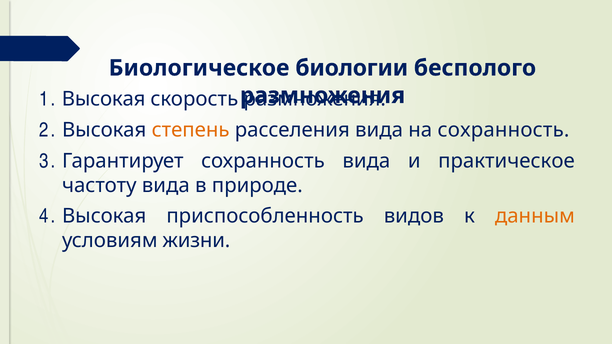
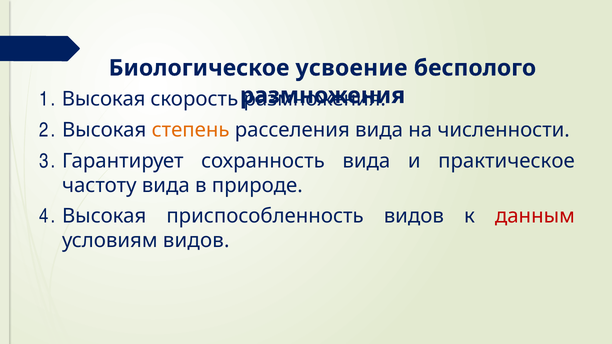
биологии: биологии -> усвоение (351, 68)
на сохранность: сохранность -> численности (504, 130)
данным colour: orange -> red (535, 216)
условиям жизни: жизни -> видов (196, 241)
